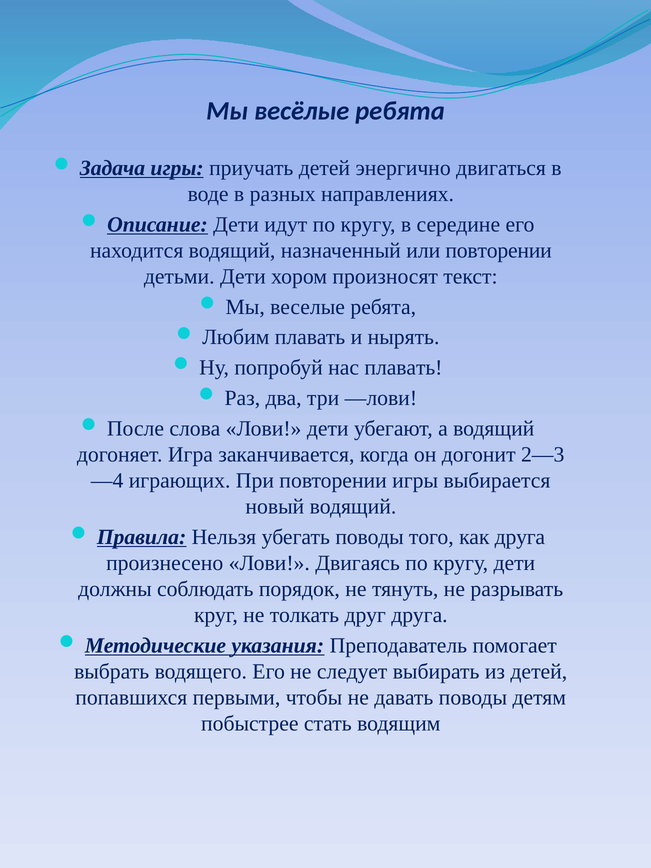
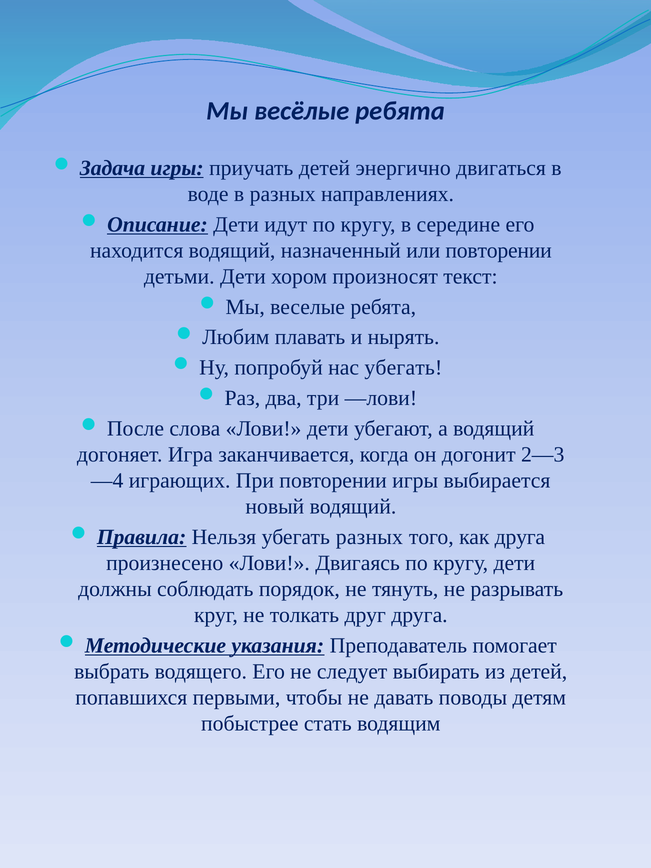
нас плавать: плавать -> убегать (403, 368)
убегать поводы: поводы -> разных (369, 537)
